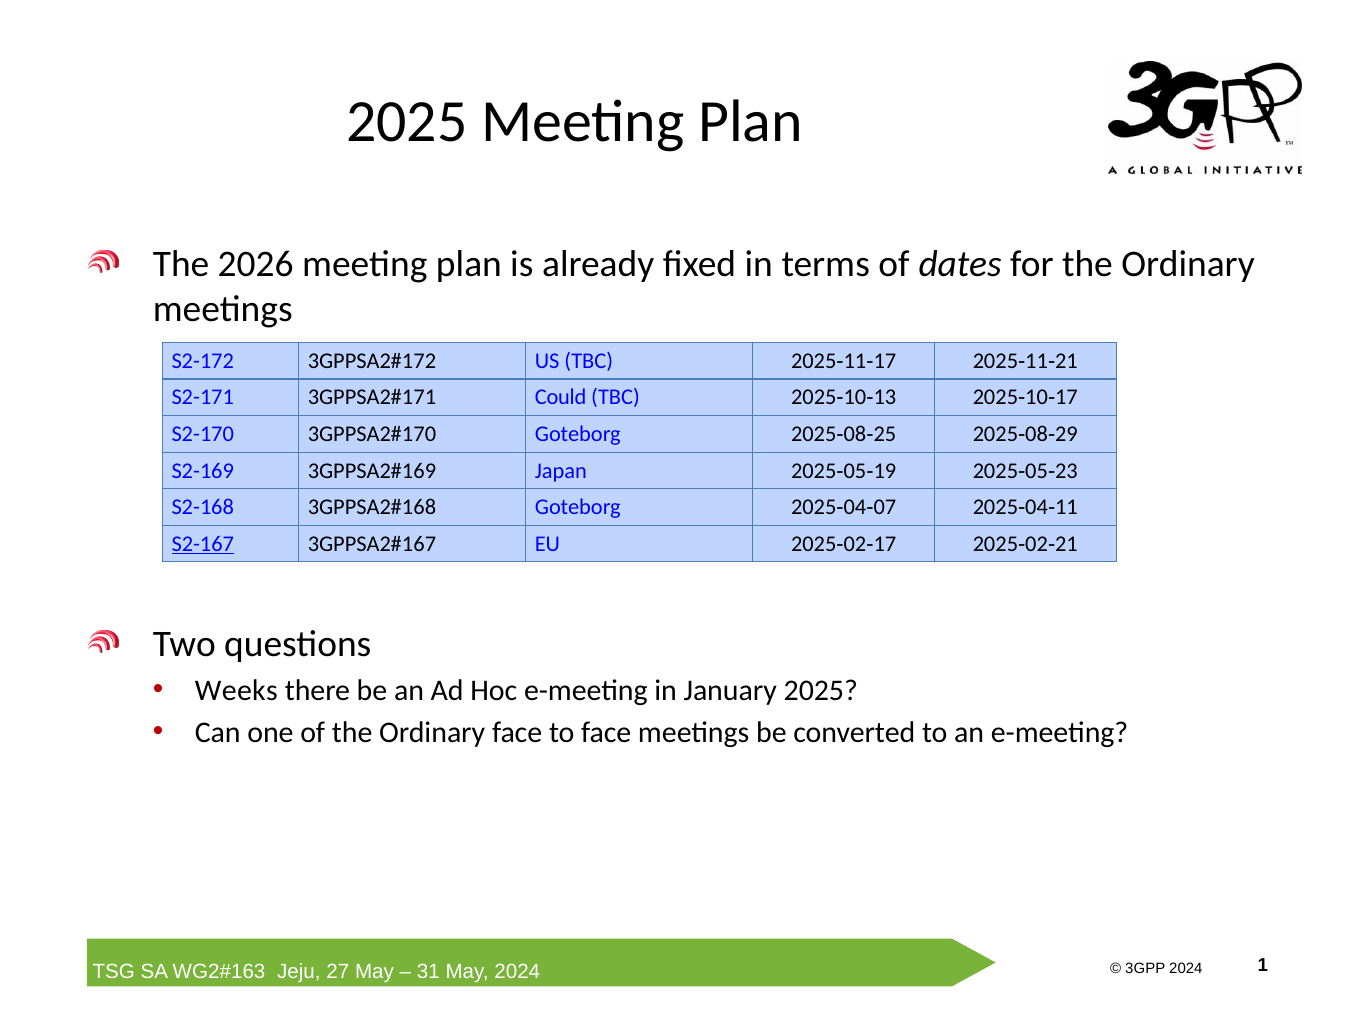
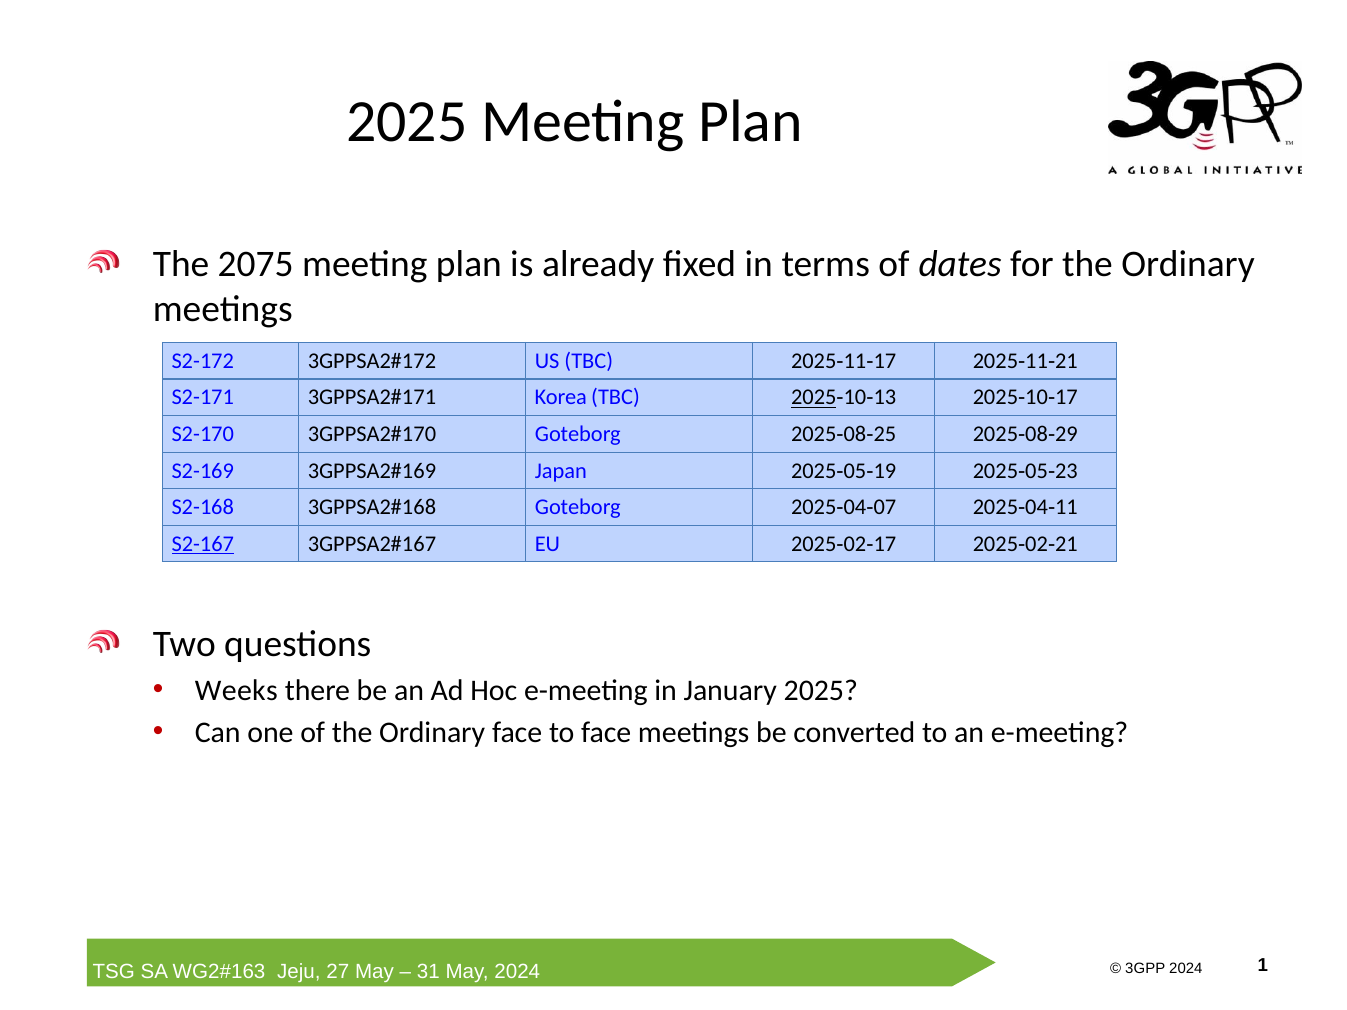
2026: 2026 -> 2075 (256, 264)
Could: Could -> Korea (561, 398)
2025 underline: none -> present (814, 398)
